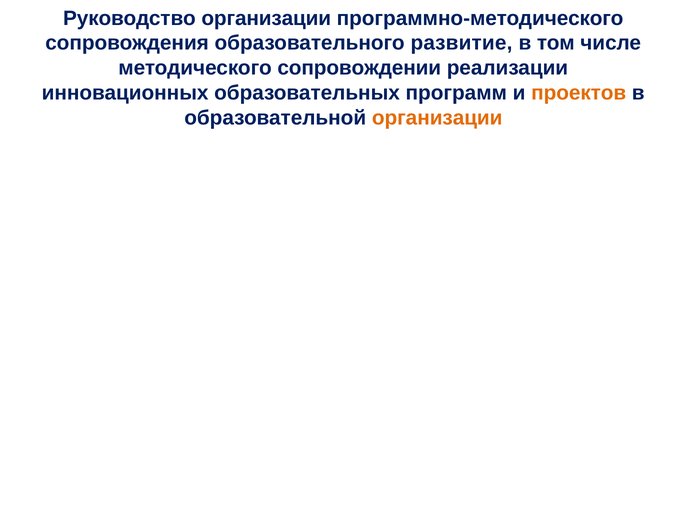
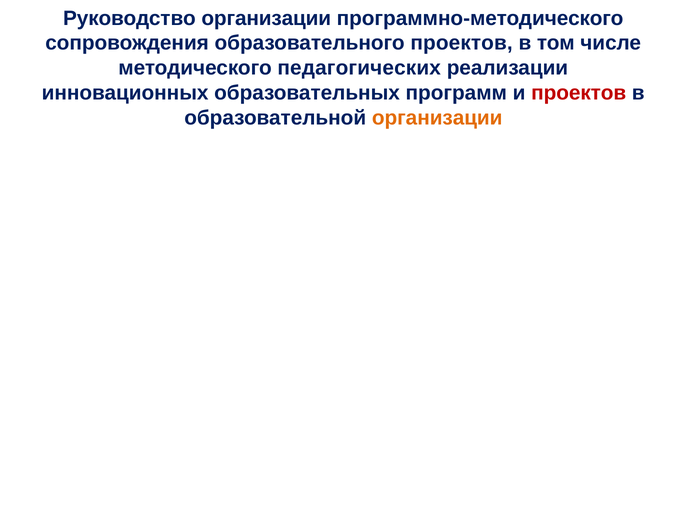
образовательного развитие: развитие -> проектов (462, 43)
сопровождении: сопровождении -> педагогических (359, 68)
проектов colour: orange -> red (579, 93)
